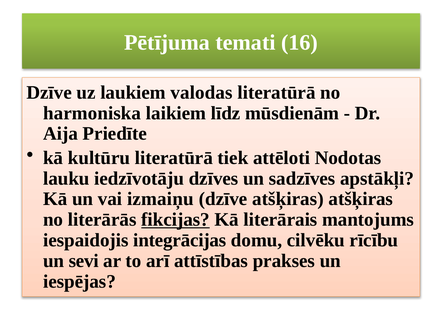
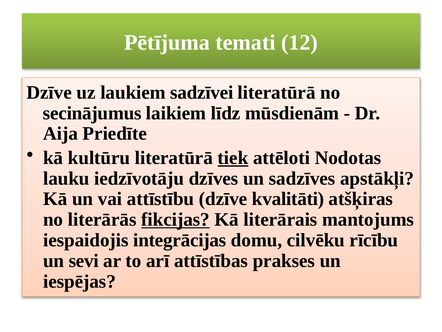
16: 16 -> 12 (299, 42)
valodas: valodas -> sadzīvei (202, 92)
harmoniska: harmoniska -> secinājumus (92, 113)
tiek underline: none -> present (233, 158)
izmaiņu: izmaiņu -> attīstību (161, 199)
dzīve atšķiras: atšķiras -> kvalitāti (288, 199)
